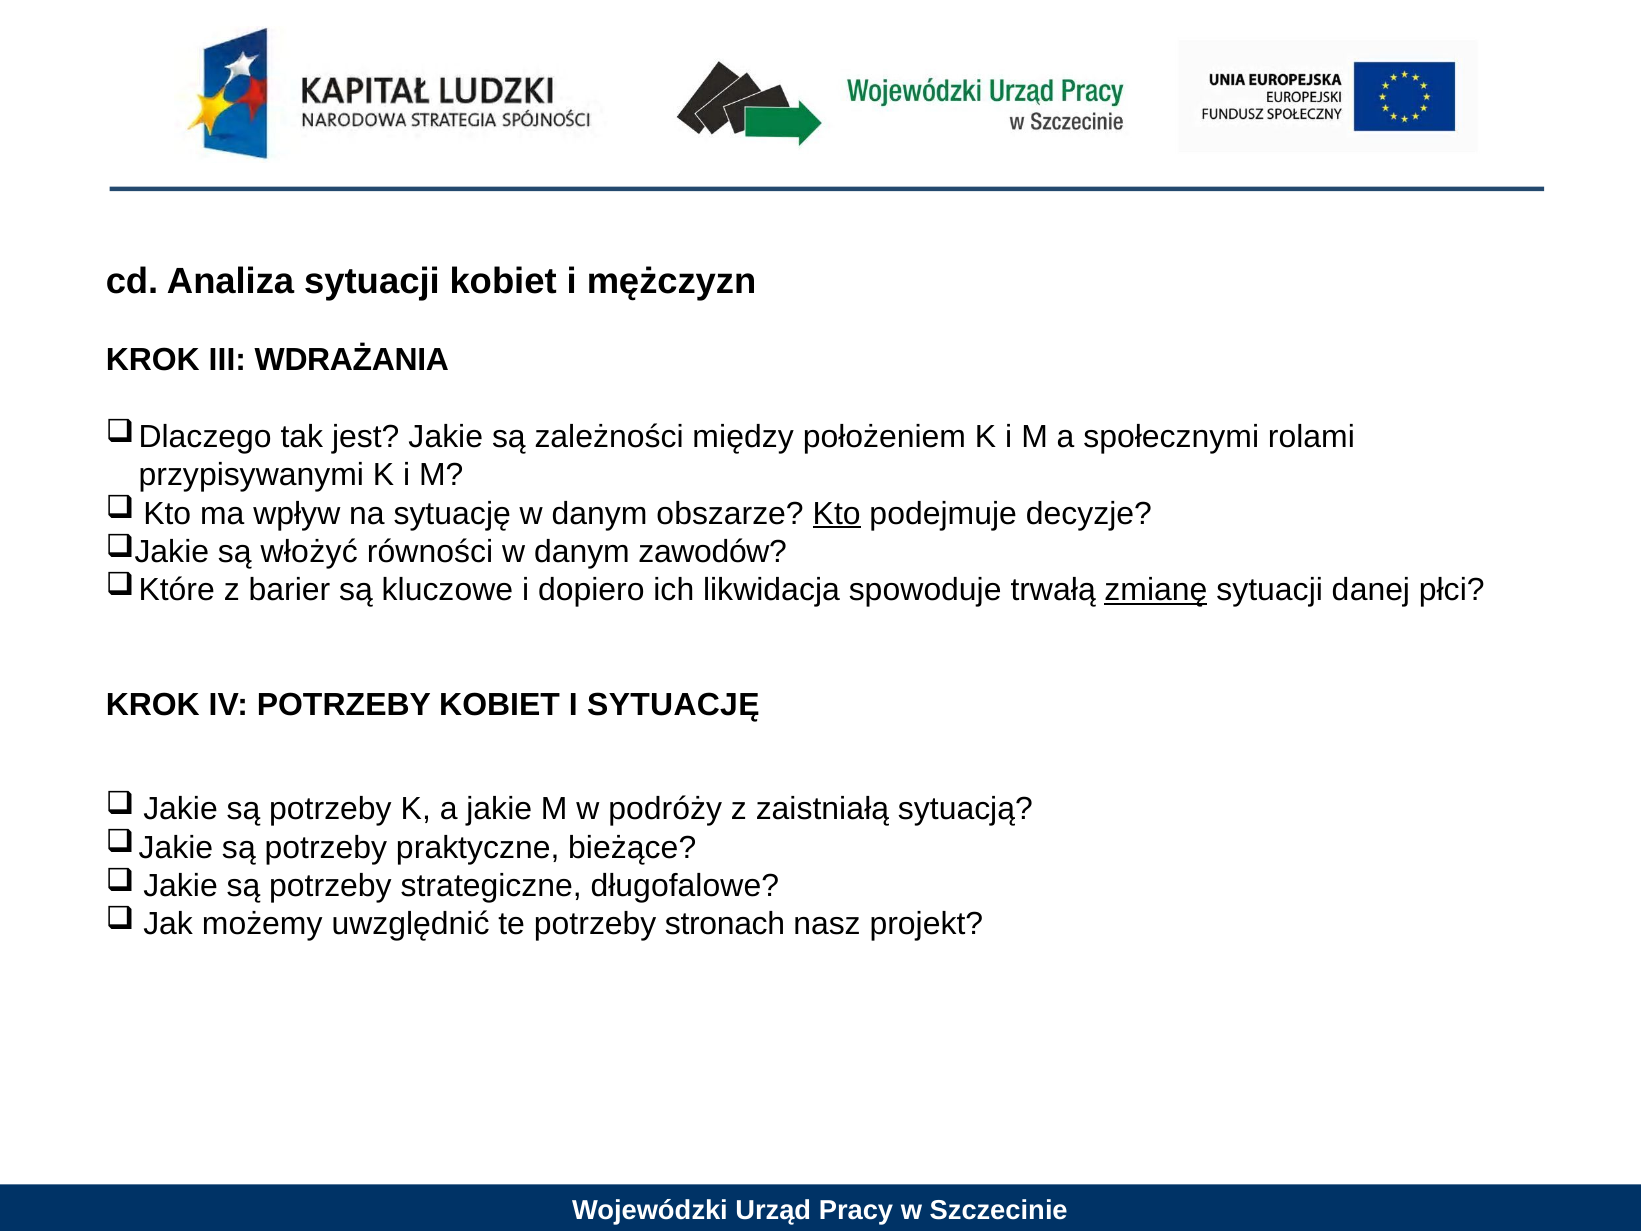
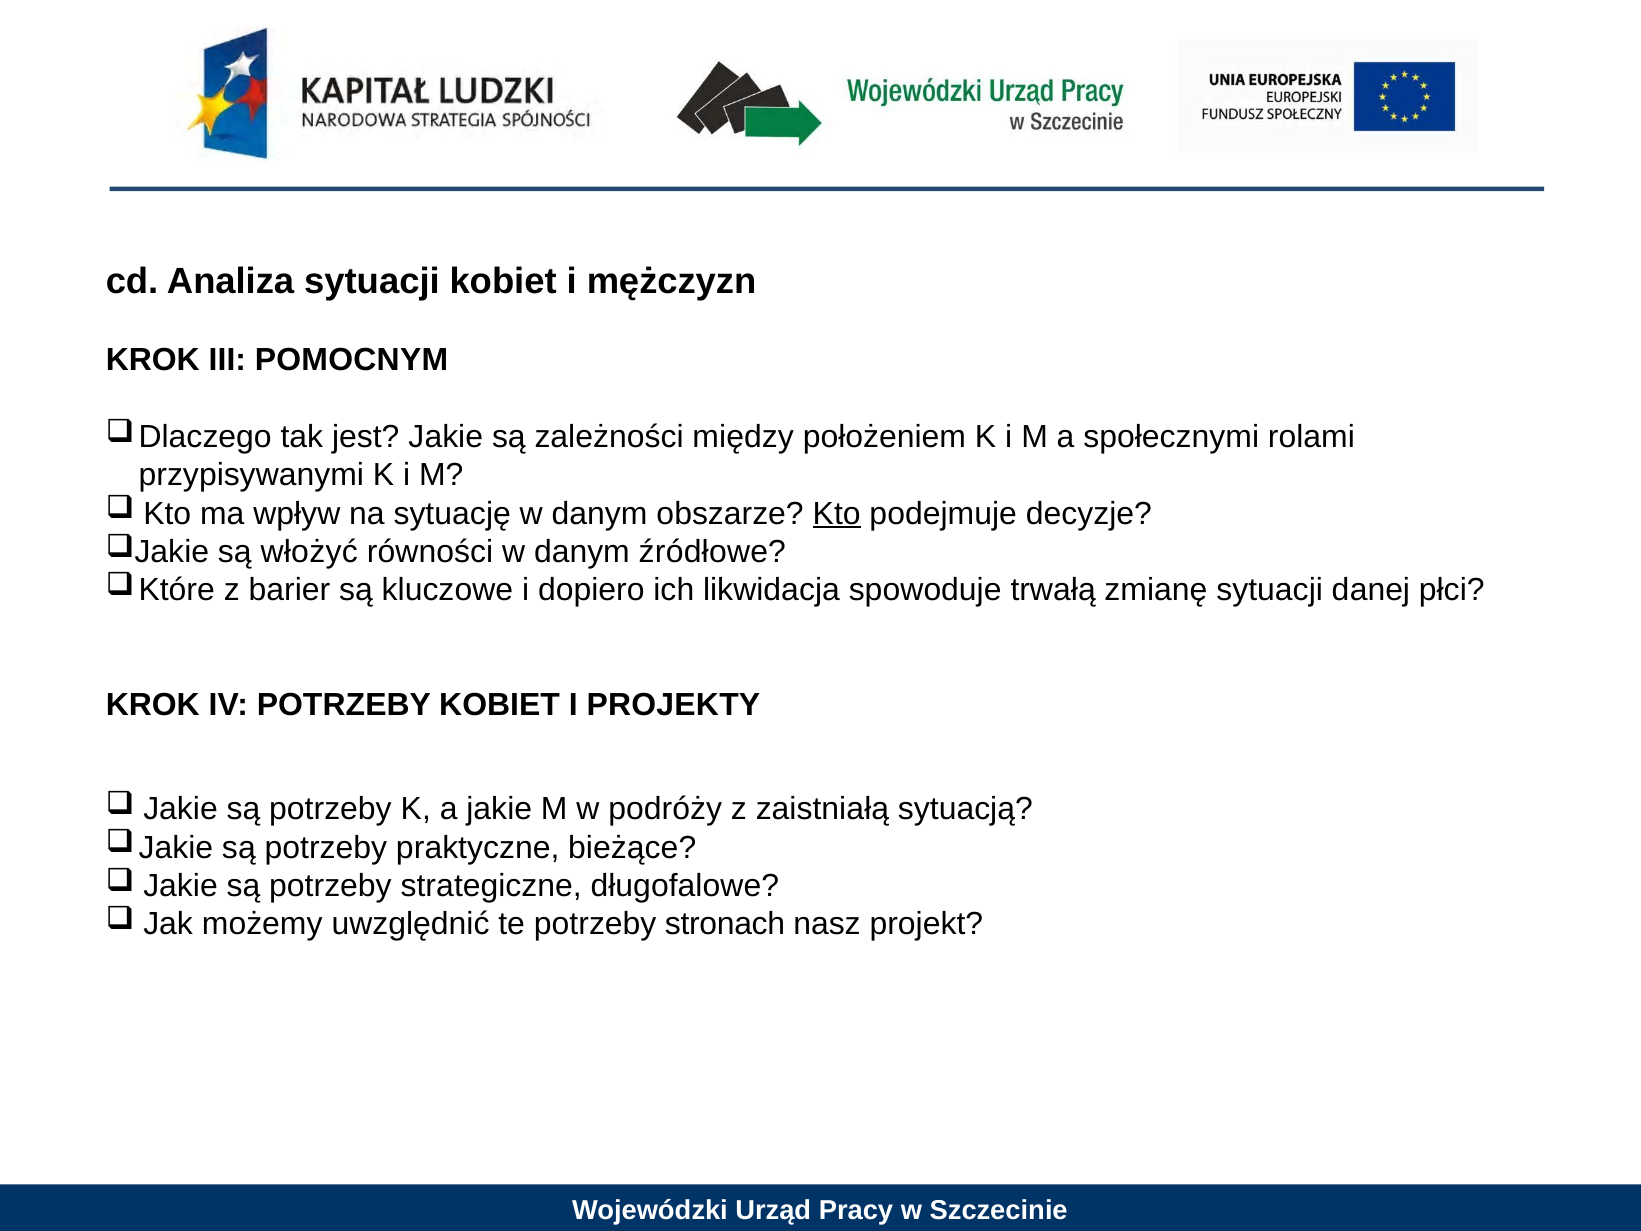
WDRAŻANIA: WDRAŻANIA -> POMOCNYM (351, 360)
zawodów: zawodów -> źródłowe (712, 552)
zmianę underline: present -> none (1156, 590)
I SYTUACJĘ: SYTUACJĘ -> PROJEKTY (673, 705)
